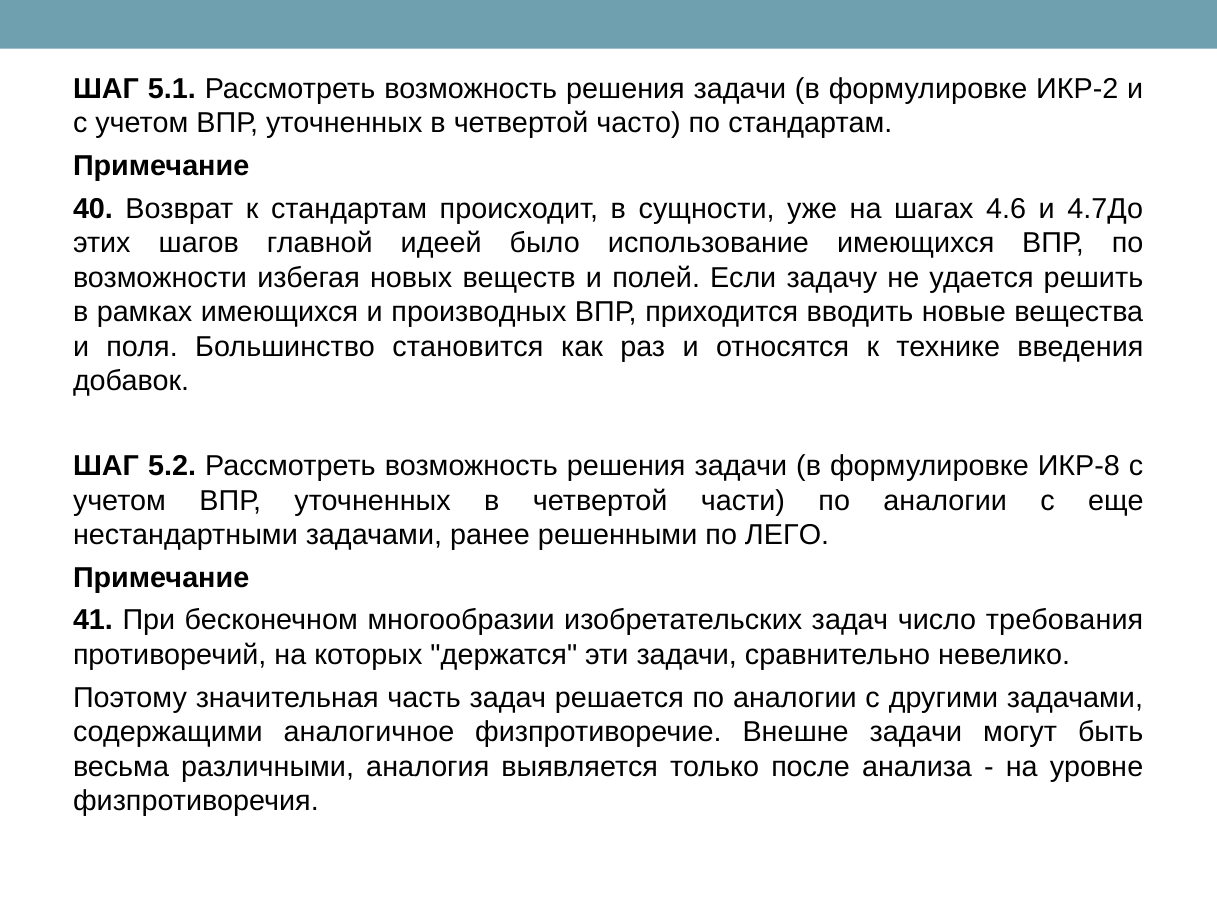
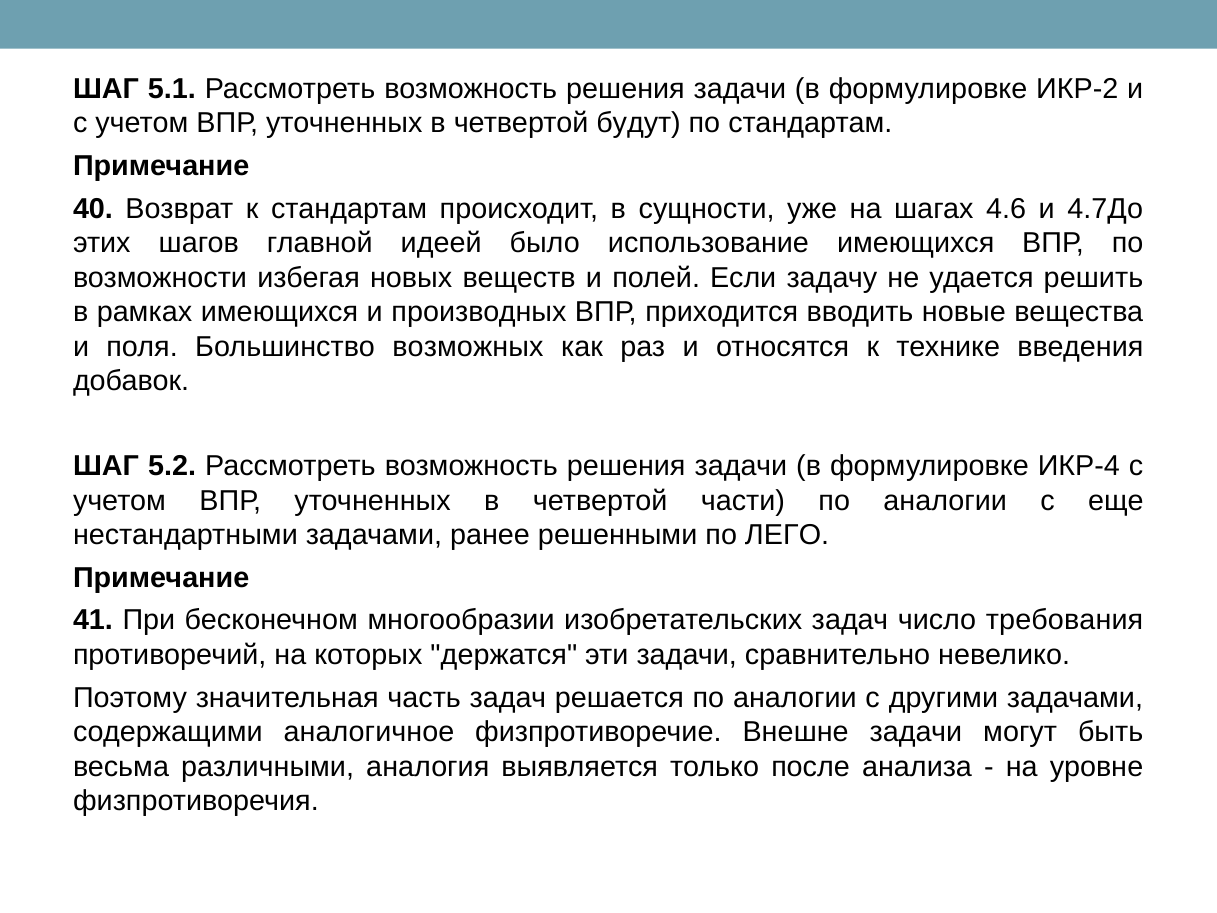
часто: часто -> будут (639, 123)
становится: становится -> возможных (468, 346)
ИКР-8: ИКР-8 -> ИКР-4 (1079, 466)
